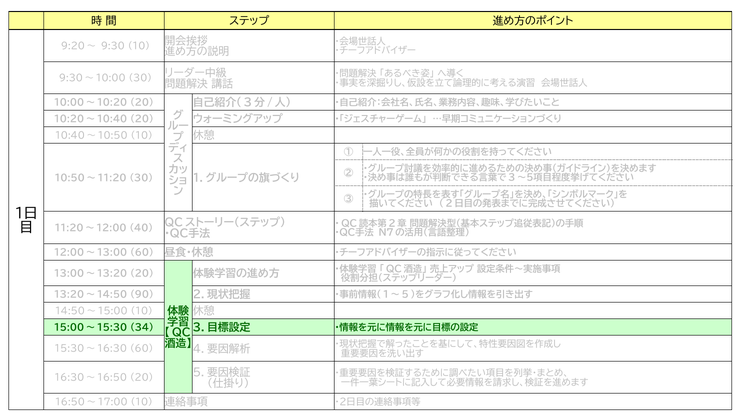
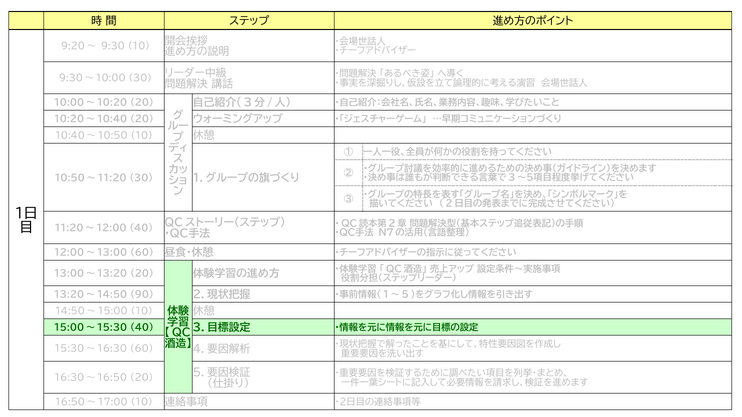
15:00～15:30 34: 34 -> 40 (142, 328)
